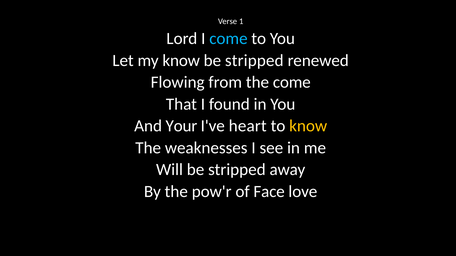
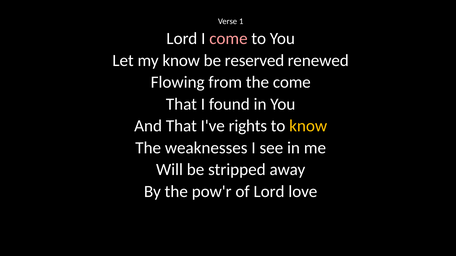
come colour: light blue -> pink (228, 39)
stripped: stripped -> reserved (254, 61)
And Your: Your -> That (181, 126)
heart: heart -> rights (248, 126)
of Face: Face -> Lord (269, 192)
